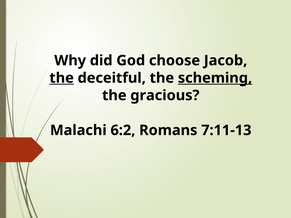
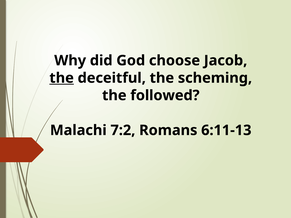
scheming underline: present -> none (215, 78)
gracious: gracious -> followed (165, 96)
6:2: 6:2 -> 7:2 (123, 130)
7:11-13: 7:11-13 -> 6:11-13 (226, 130)
